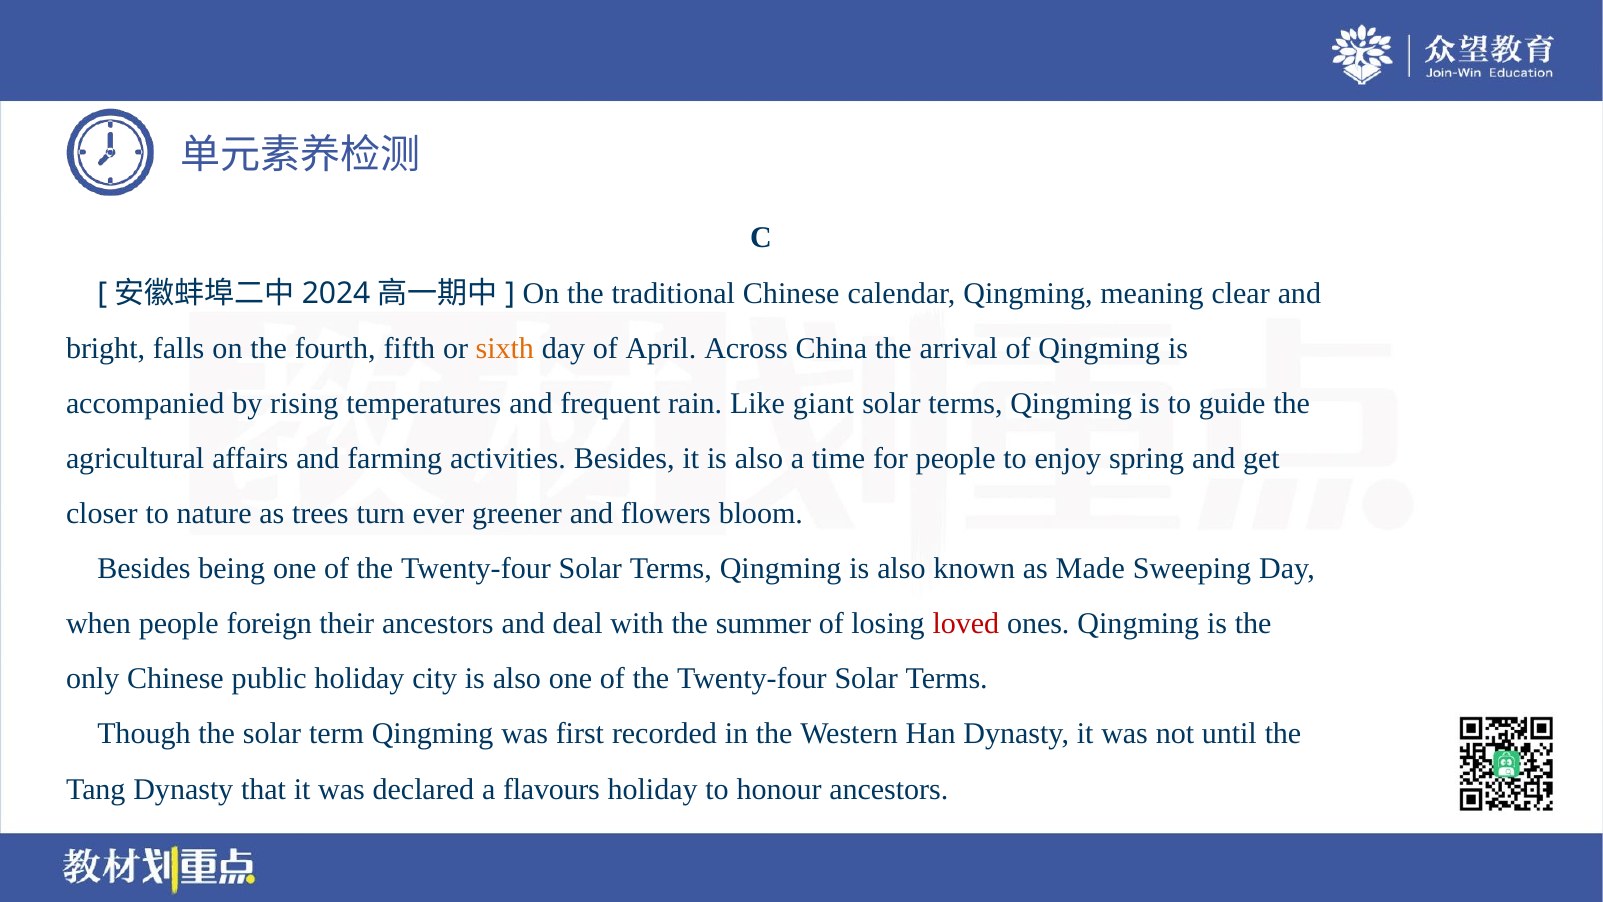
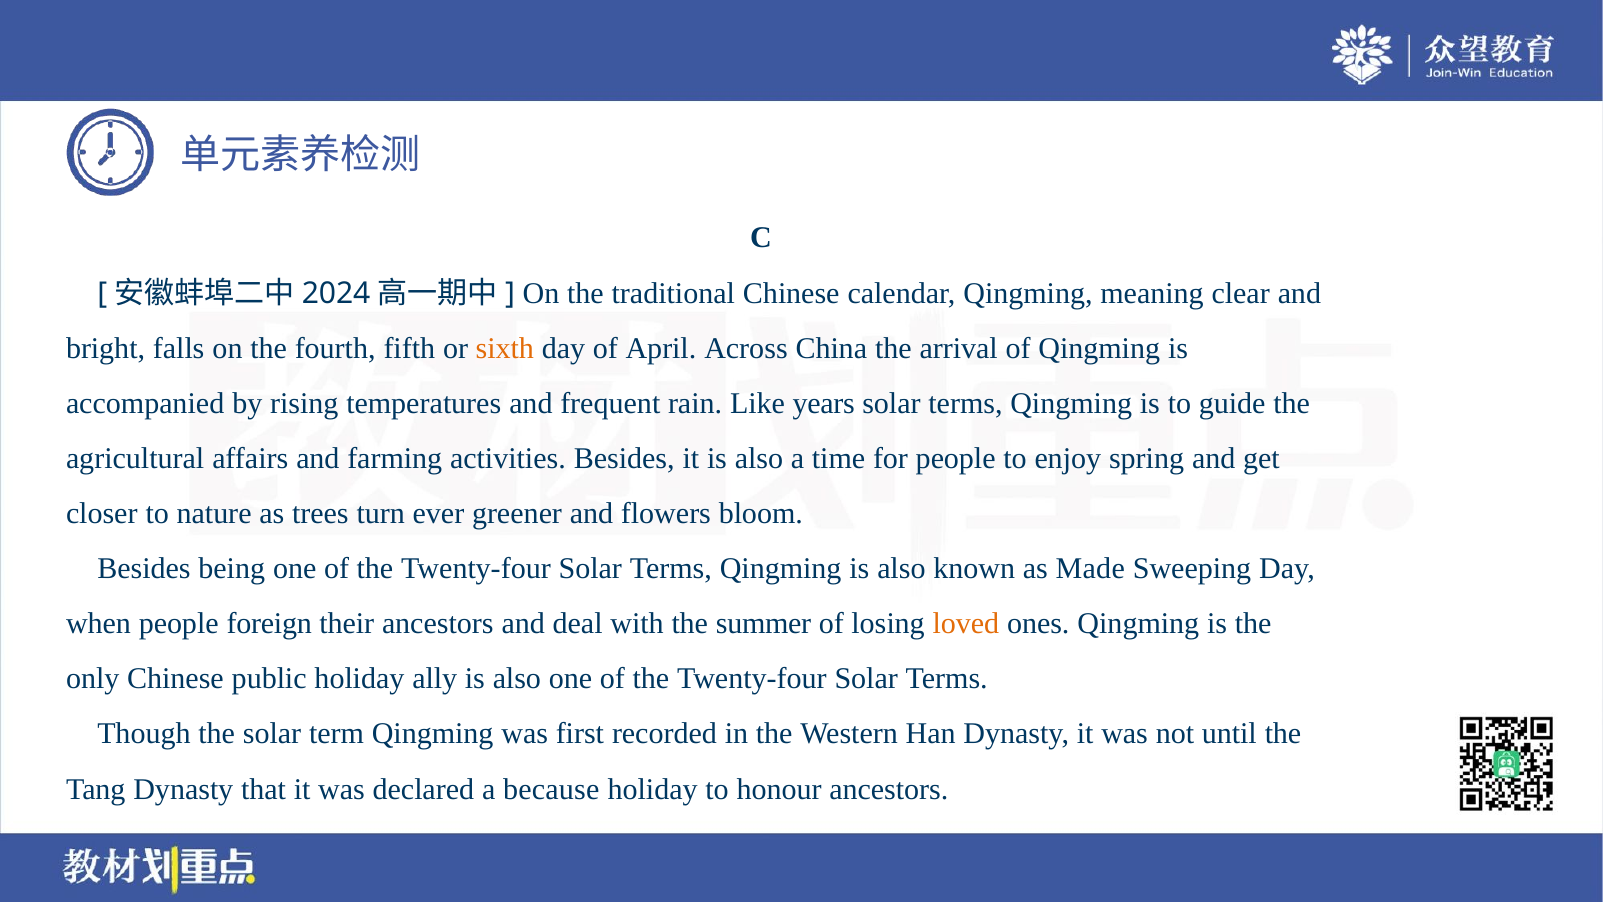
giant: giant -> years (824, 403)
loved colour: red -> orange (966, 624)
city: city -> ally (435, 679)
flavours: flavours -> because (551, 789)
